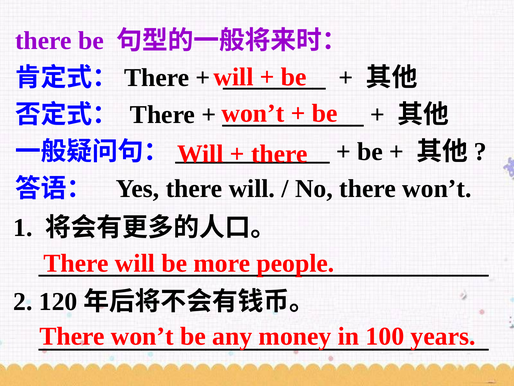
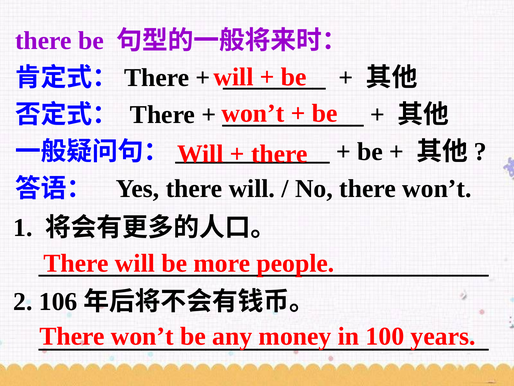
120: 120 -> 106 (58, 301)
